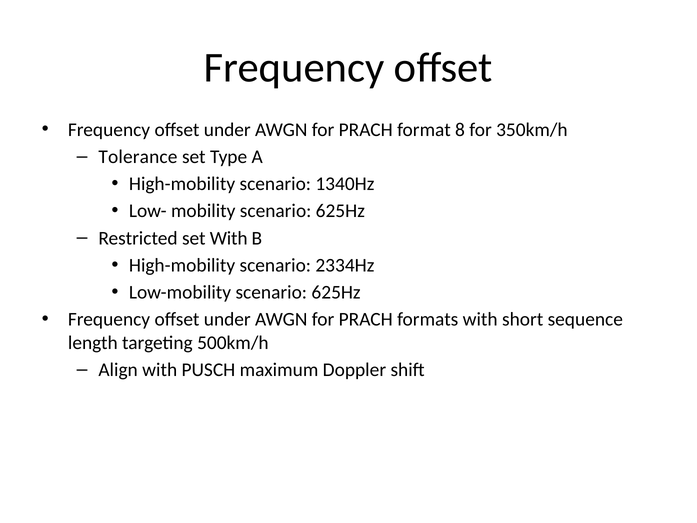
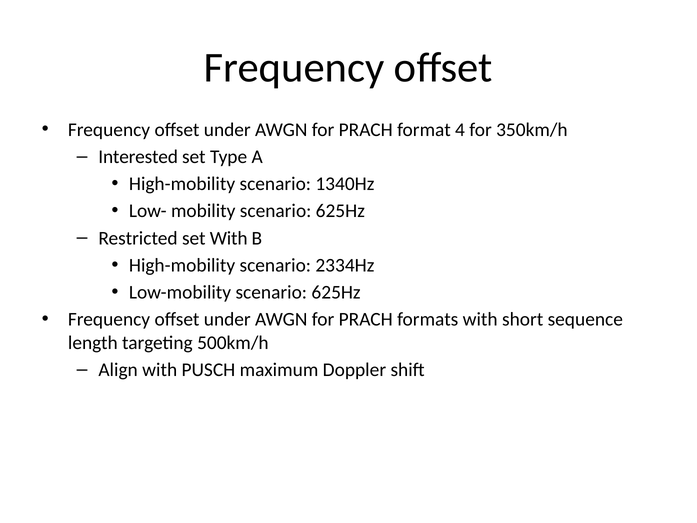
8: 8 -> 4 (460, 130)
Tolerance: Tolerance -> Interested (138, 157)
